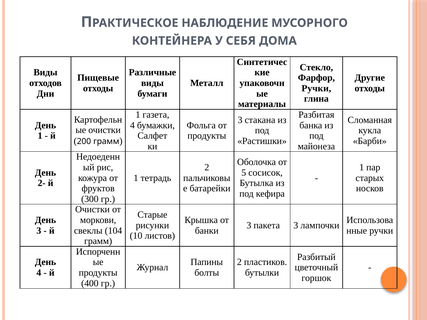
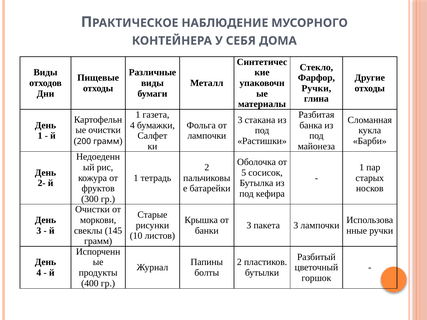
продукты: продукты -> лампочки (207, 136)
104: 104 -> 145 (113, 231)
